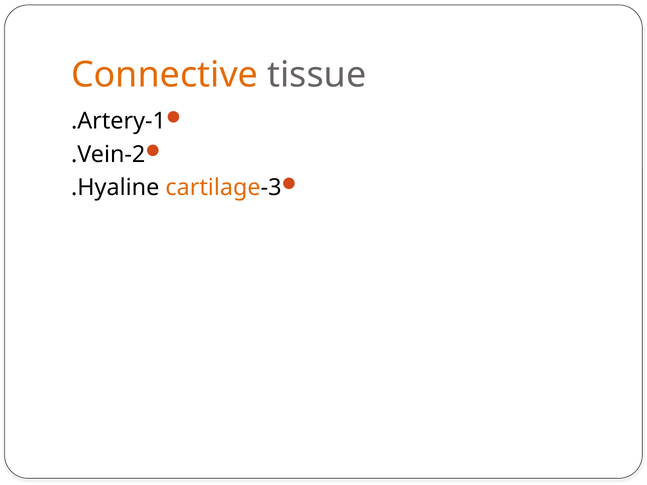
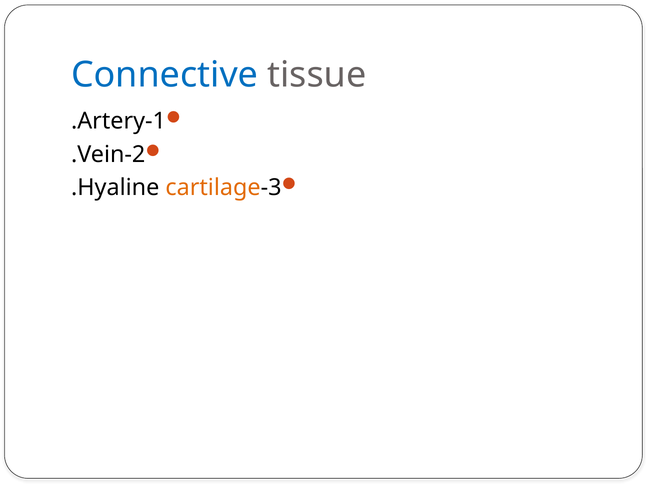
Connective colour: orange -> blue (165, 75)
